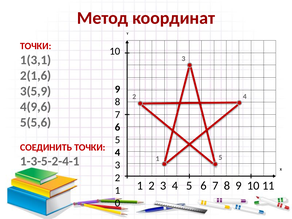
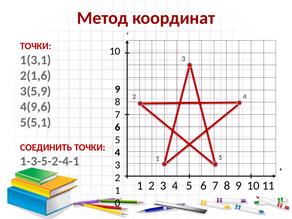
5(5,6: 5(5,6 -> 5(5,1 (36, 122)
